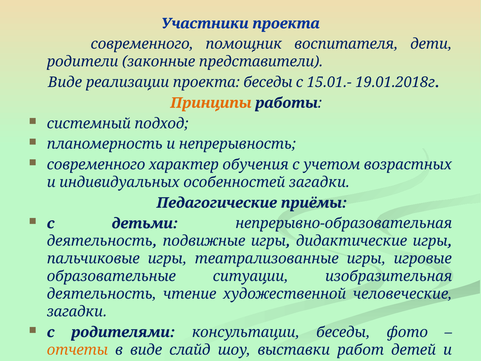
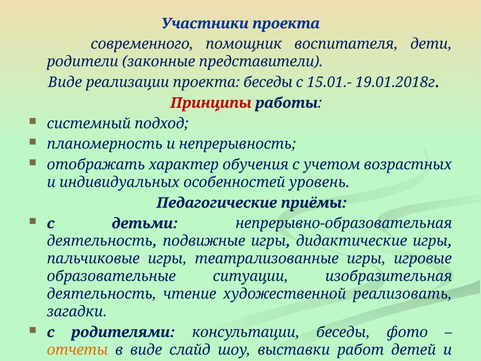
Принципы colour: orange -> red (211, 103)
современного: современного -> отображать (96, 165)
особенностей загадки: загадки -> уровень (319, 182)
человеческие: человеческие -> реализовать (402, 294)
